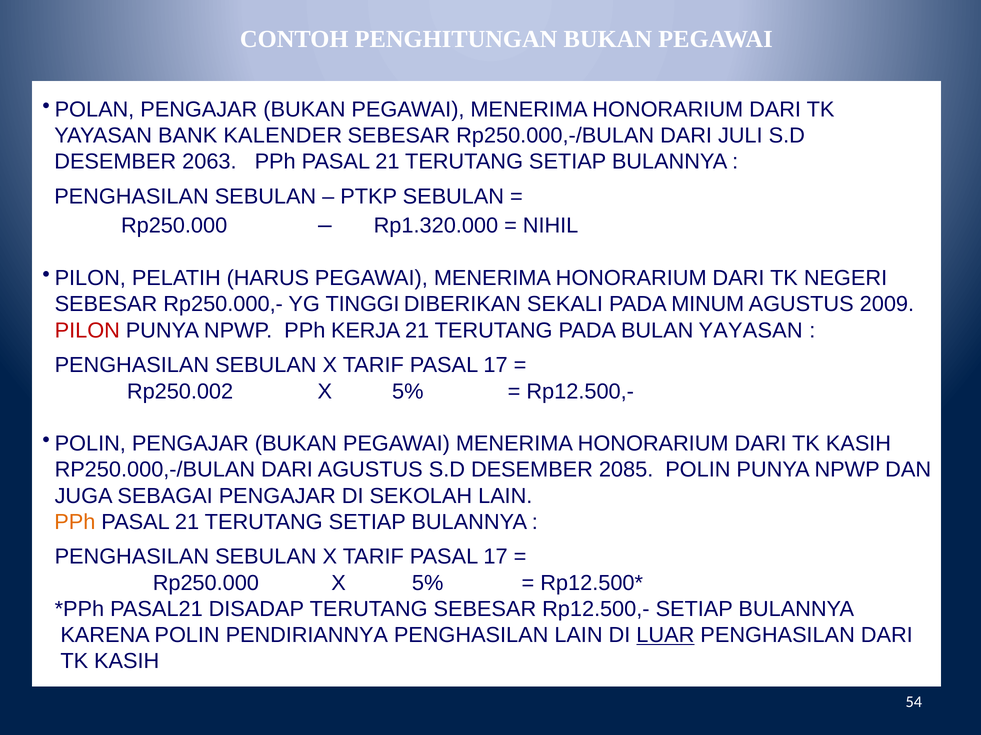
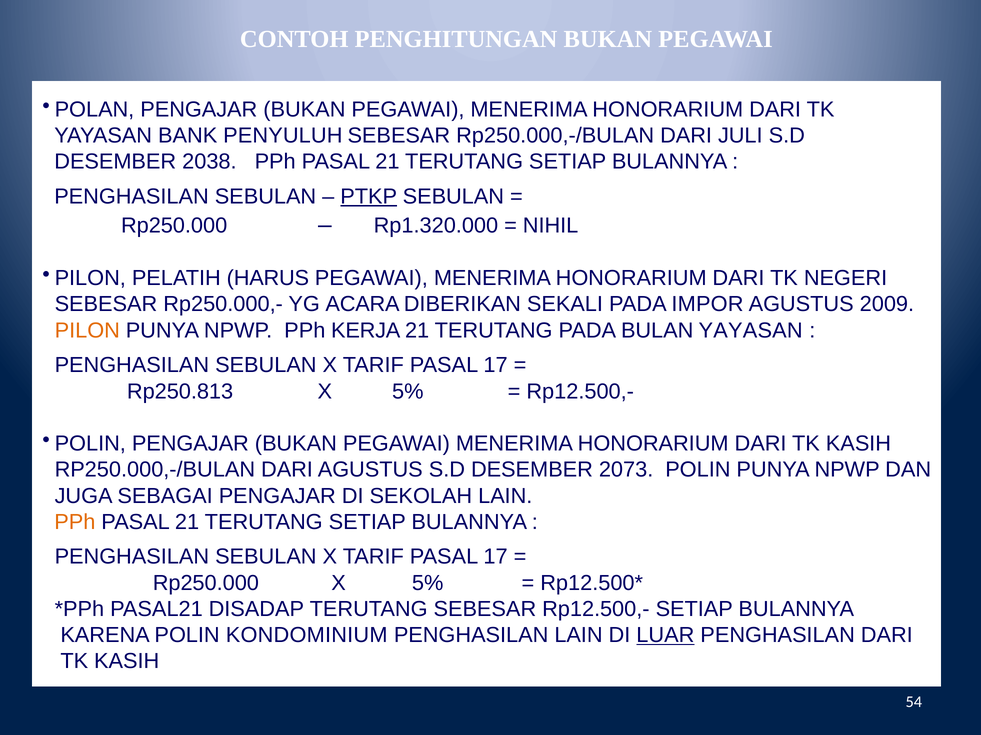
KALENDER: KALENDER -> PENYULUH (283, 136)
2063: 2063 -> 2038 (209, 162)
PTKP underline: none -> present (369, 197)
TINGGI: TINGGI -> ACARA (363, 305)
MINUM: MINUM -> IMPOR (707, 305)
PILON colour: red -> orange (87, 331)
Rp250.002: Rp250.002 -> Rp250.813 (180, 392)
2085: 2085 -> 2073 (626, 470)
PENDIRIANNYA: PENDIRIANNYA -> KONDOMINIUM (307, 636)
